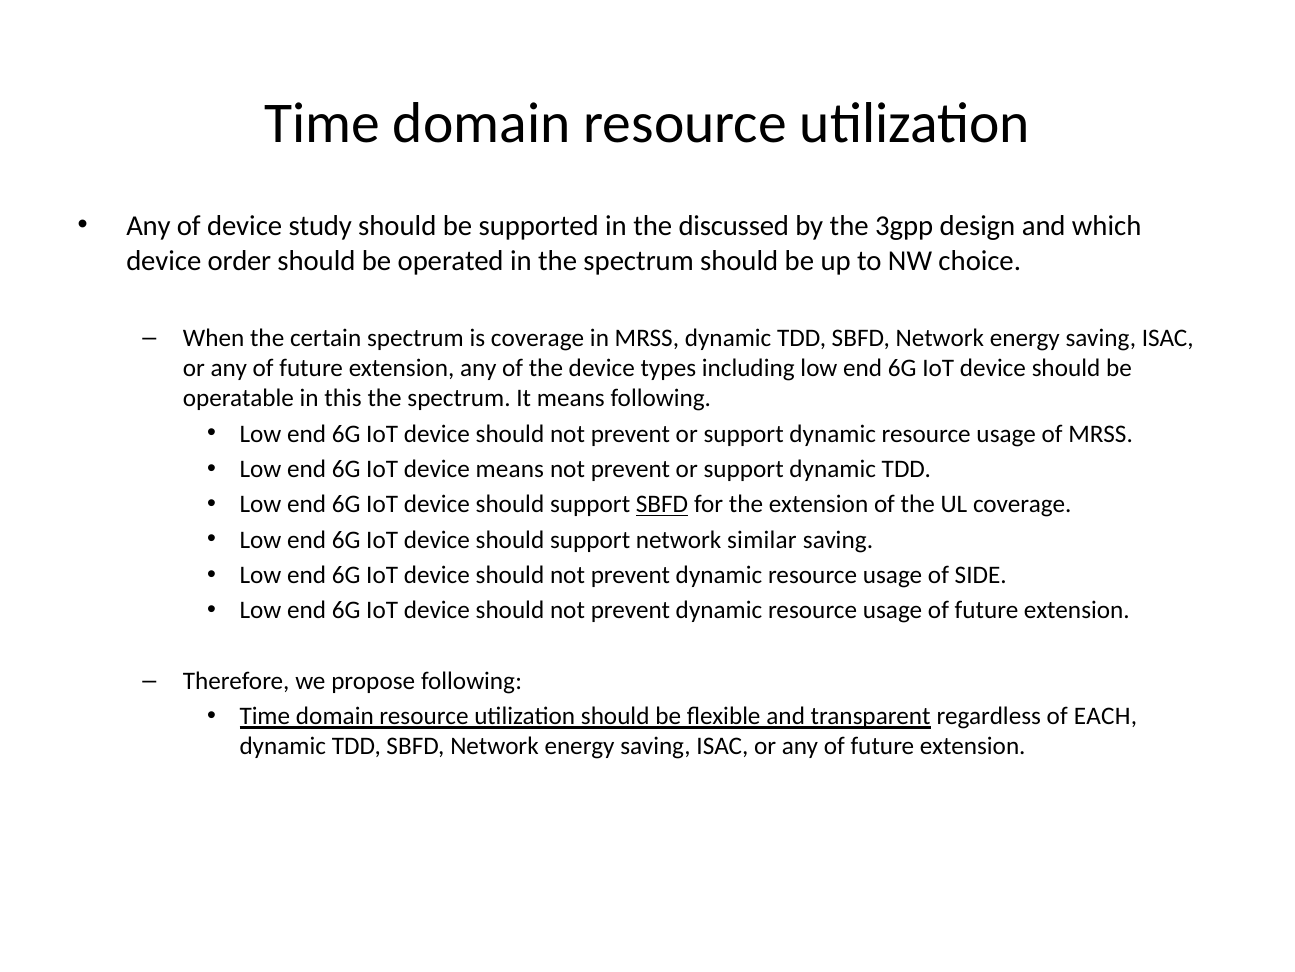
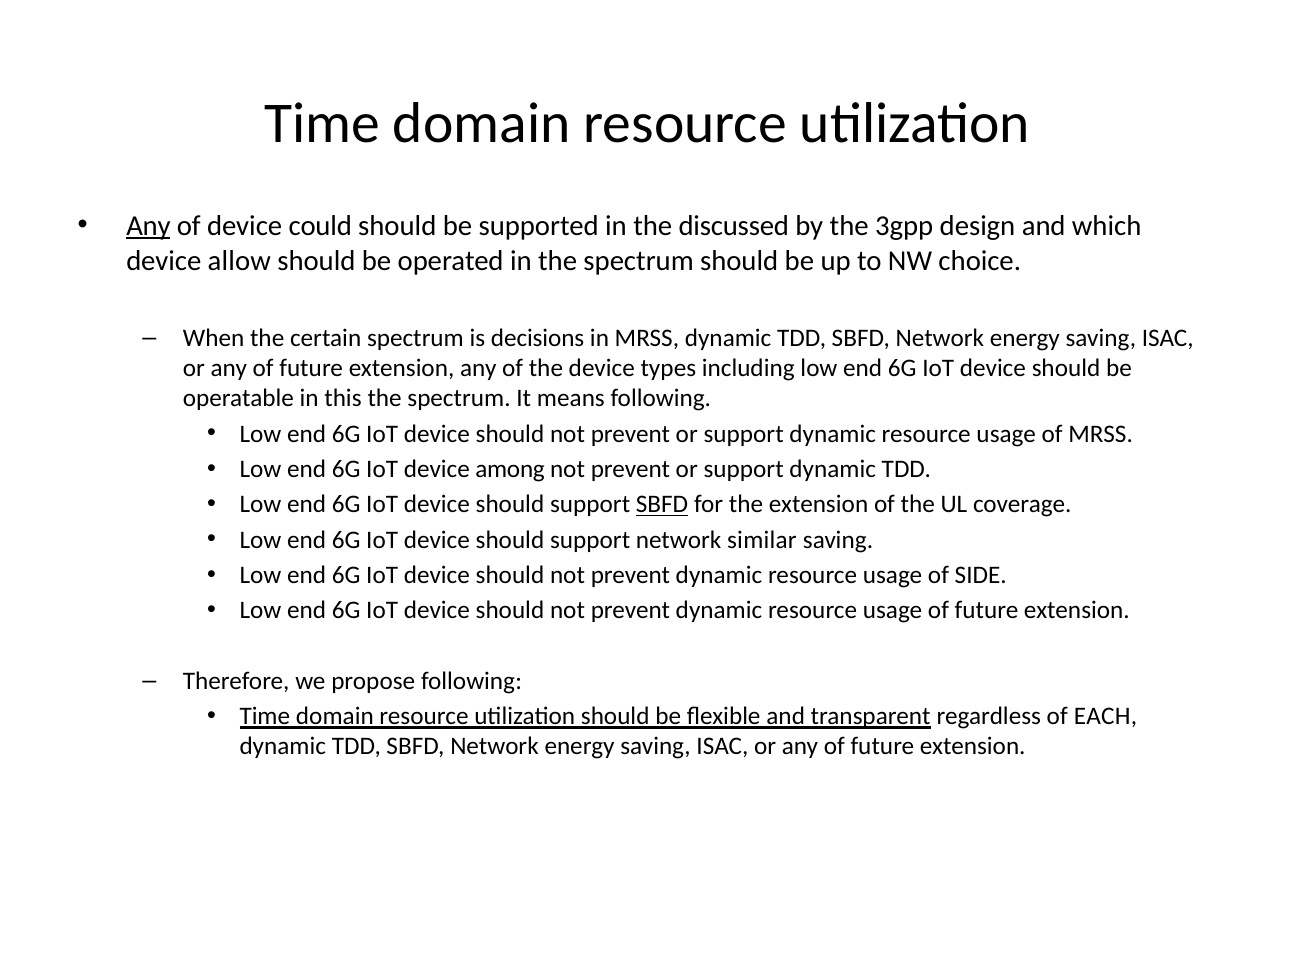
Any underline: none -> present (148, 226)
study: study -> could (320, 226)
order: order -> allow (239, 260)
is coverage: coverage -> decisions (538, 338)
device means: means -> among (510, 469)
